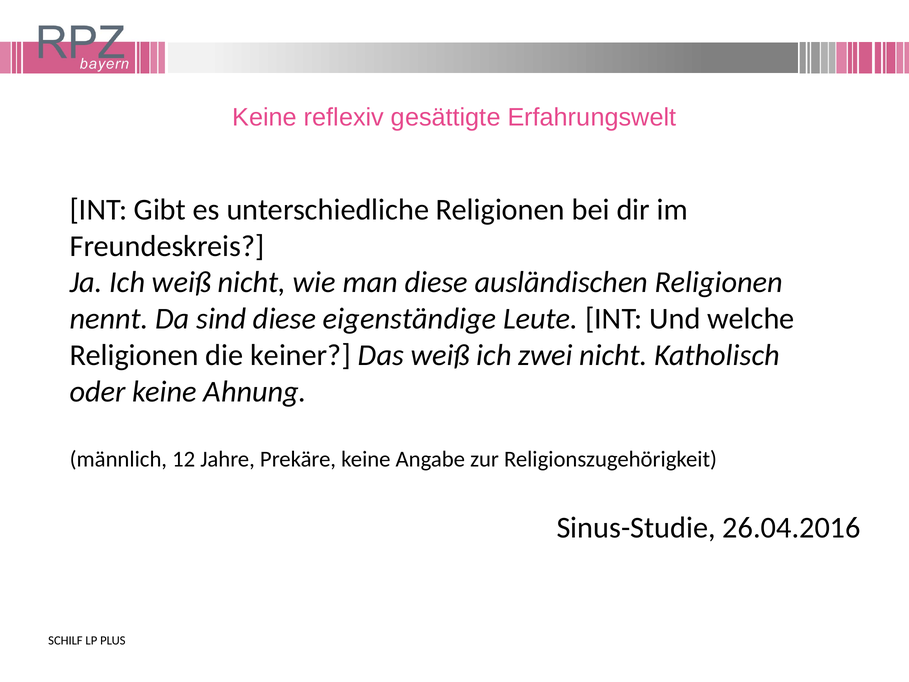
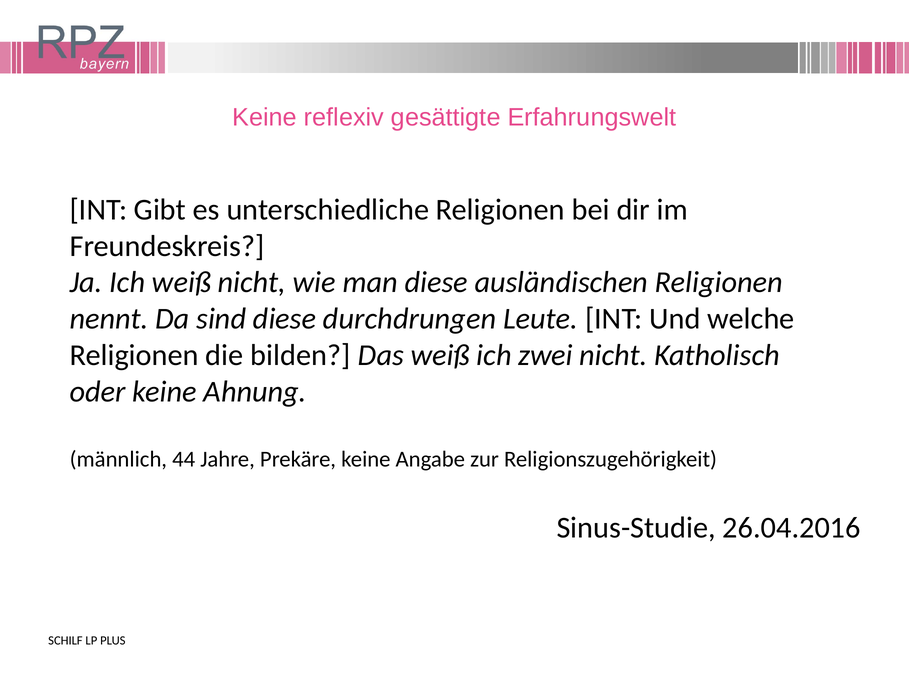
eigenständige: eigenständige -> durchdrungen (410, 319)
keiner: keiner -> bilden (300, 355)
12: 12 -> 44 (184, 459)
